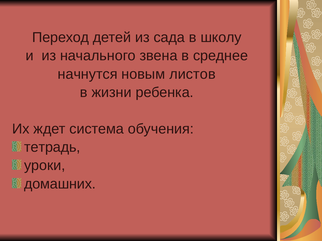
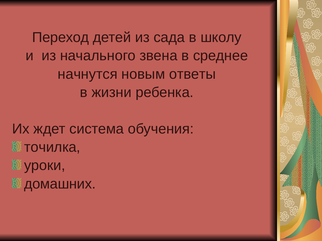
листов: листов -> ответы (193, 74)
тетрадь: тетрадь -> точилка (52, 148)
